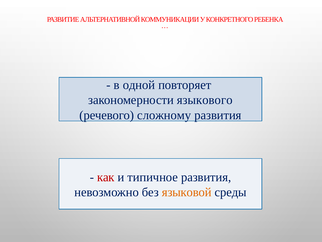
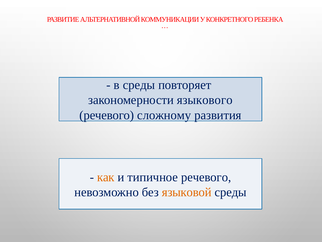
в одной: одной -> среды (139, 85)
как colour: red -> orange (106, 177)
типичное развития: развития -> речевого (206, 177)
